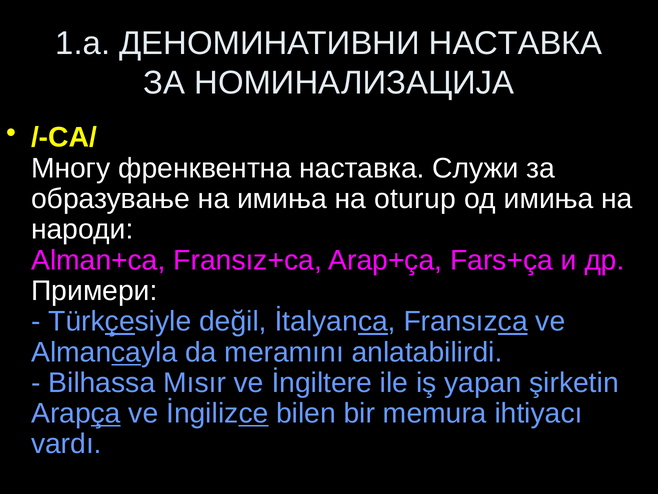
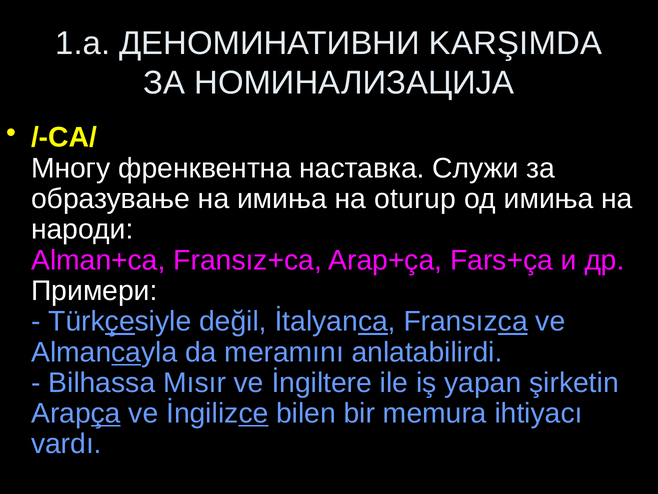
ДЕНОМИНАТИВНИ НАСТАВКА: НАСТАВКА -> KARŞIMDA (515, 43)
